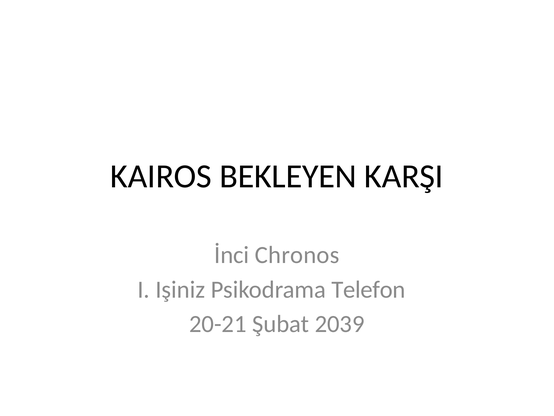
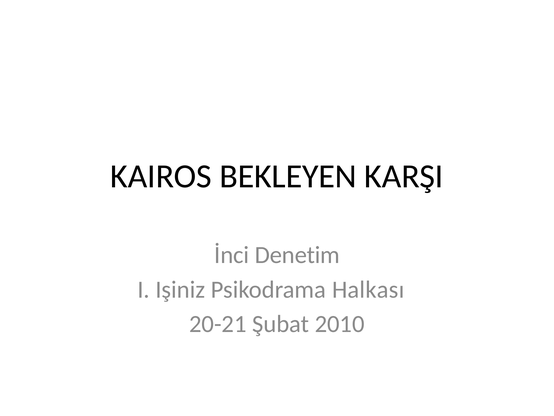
Chronos: Chronos -> Denetim (297, 255)
Telefon: Telefon -> Halkası (368, 289)
2039: 2039 -> 2010 (340, 324)
